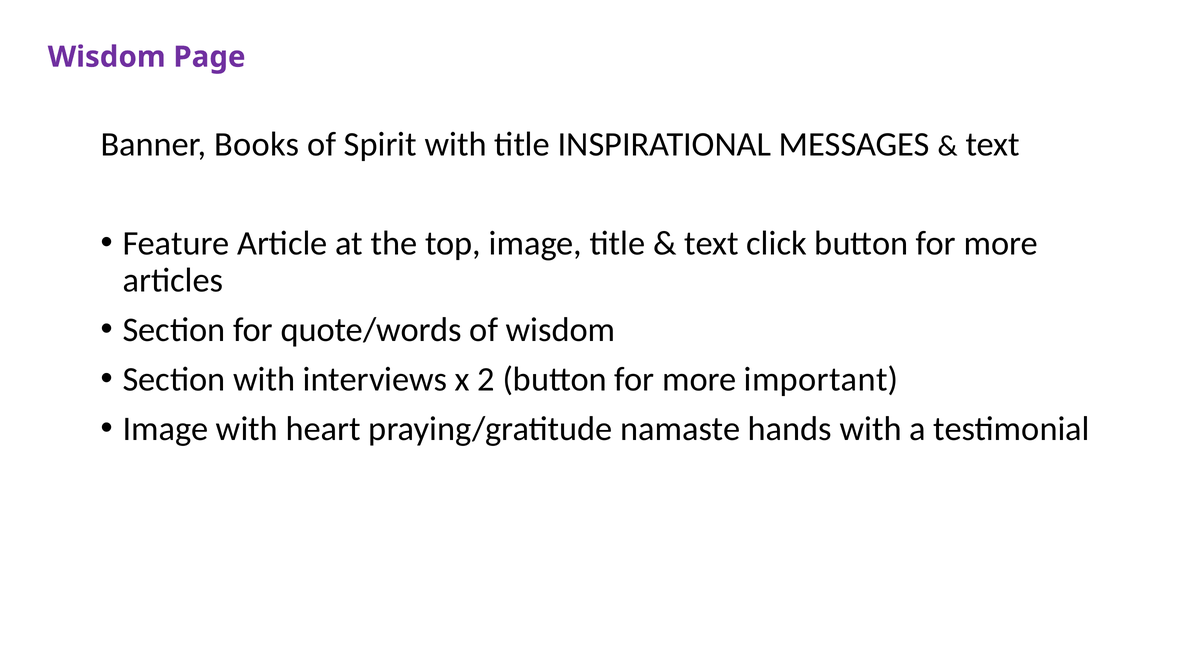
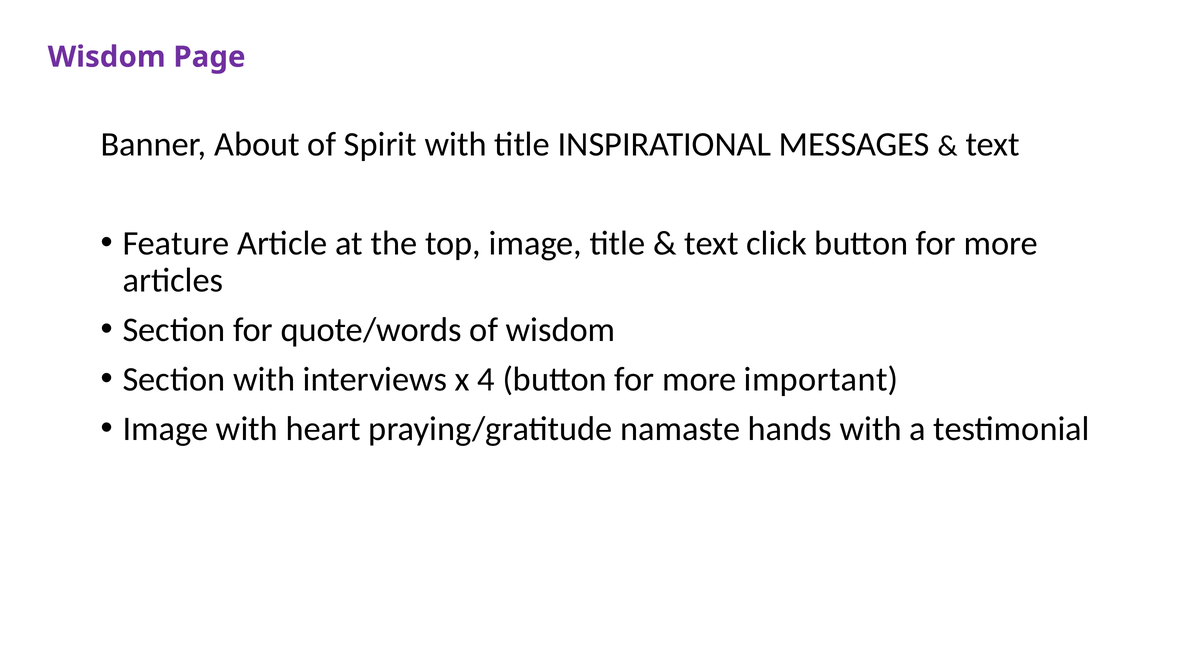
Books: Books -> About (257, 144)
2: 2 -> 4 (486, 379)
